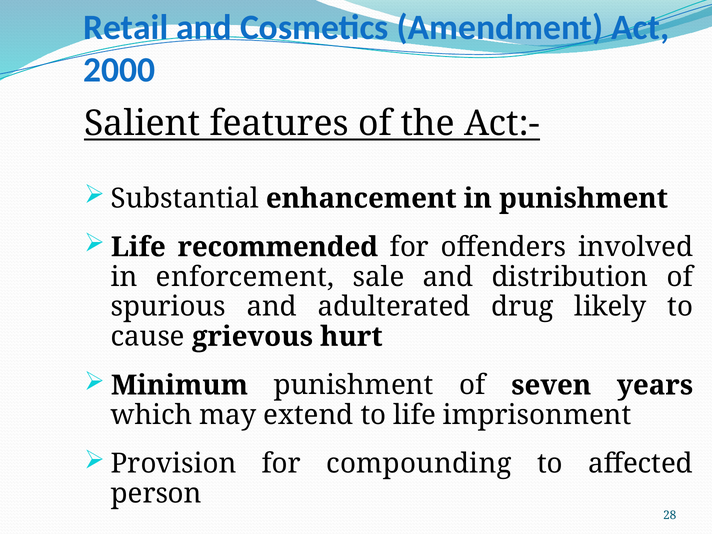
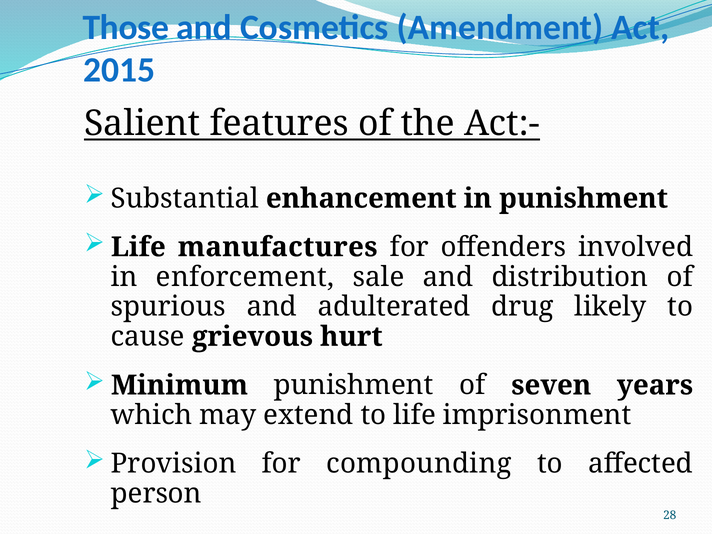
Retail: Retail -> Those (126, 27)
2000: 2000 -> 2015 (119, 70)
recommended: recommended -> manufactures (278, 247)
